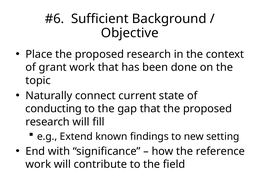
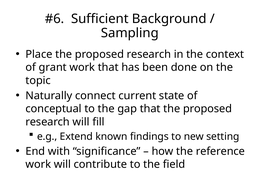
Objective: Objective -> Sampling (130, 33)
conducting: conducting -> conceptual (54, 109)
